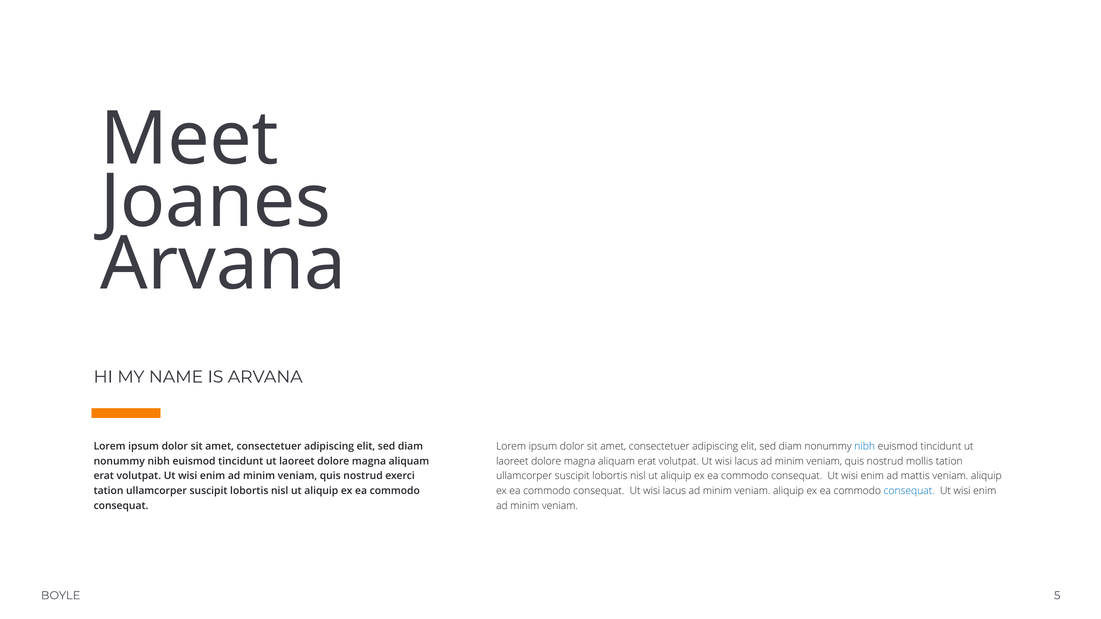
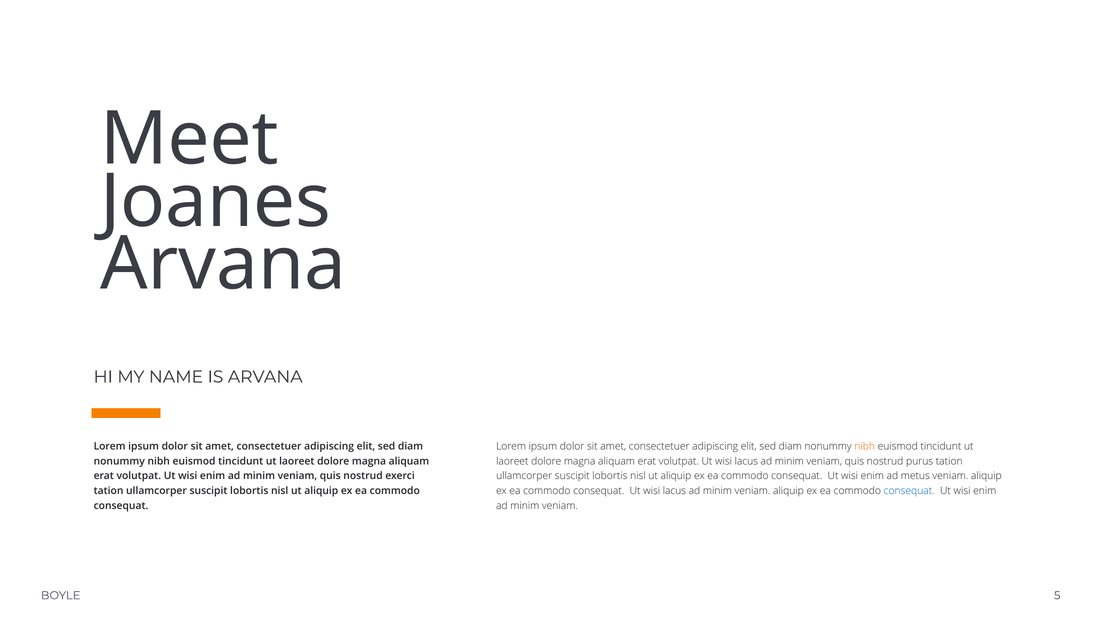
nibh colour: blue -> orange (865, 447)
mollis: mollis -> purus (920, 461)
mattis: mattis -> metus (915, 476)
